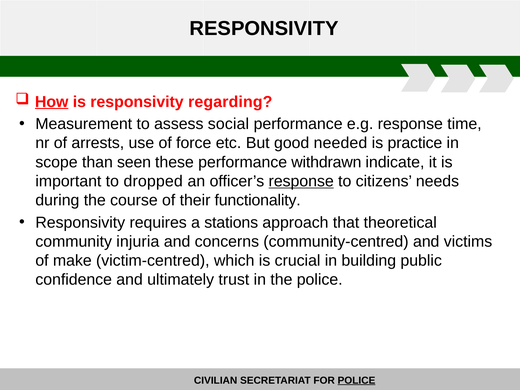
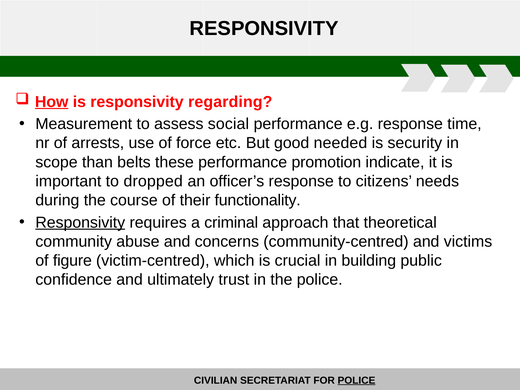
practice: practice -> security (415, 143)
seen: seen -> belts (134, 162)
withdrawn: withdrawn -> promotion (326, 162)
response underline: present -> none (301, 181)
Responsivity underline: none -> present (80, 222)
stations: stations -> criminal (231, 222)
injuria: injuria -> abuse (138, 242)
make: make -> figure (72, 261)
